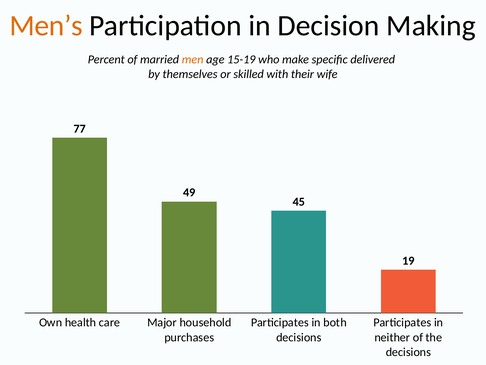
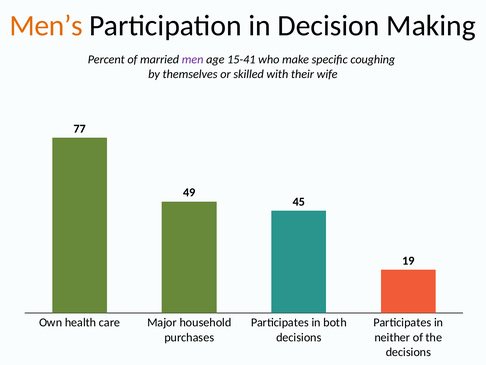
men colour: orange -> purple (193, 59)
15-19: 15-19 -> 15-41 (241, 59)
delivered: delivered -> coughing (373, 59)
